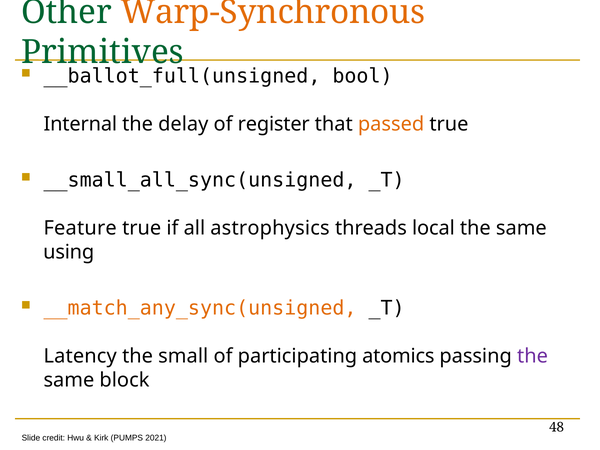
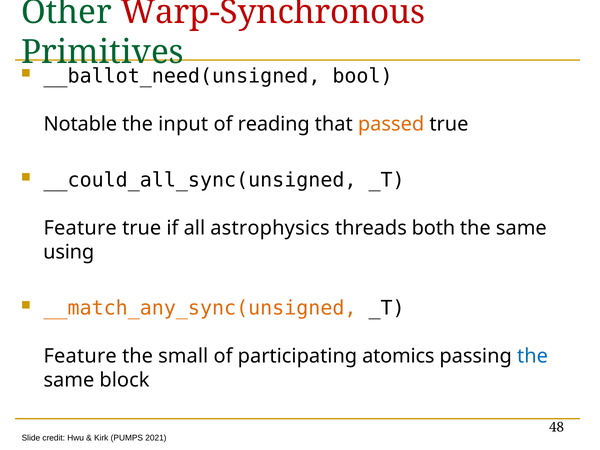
Warp-Synchronous colour: orange -> red (273, 12)
__ballot_full(unsigned: __ballot_full(unsigned -> __ballot_need(unsigned (182, 76)
Internal: Internal -> Notable (80, 124)
delay: delay -> input (183, 124)
register: register -> reading (274, 124)
__small_all_sync(unsigned: __small_all_sync(unsigned -> __could_all_sync(unsigned (200, 180)
local: local -> both (433, 228)
Latency: Latency -> Feature (80, 356)
the colour: purple -> blue (532, 356)
